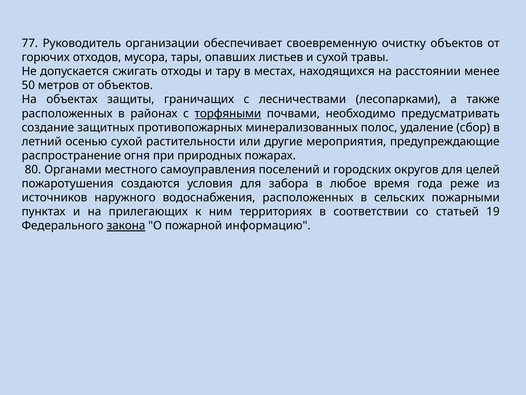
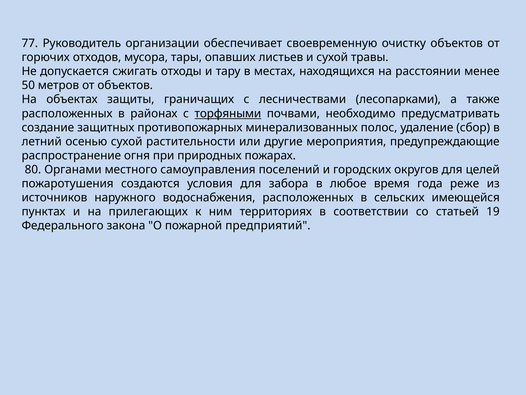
пожарными: пожарными -> имеющейся (466, 197)
закона underline: present -> none (126, 226)
информацию: информацию -> предприятий (268, 226)
